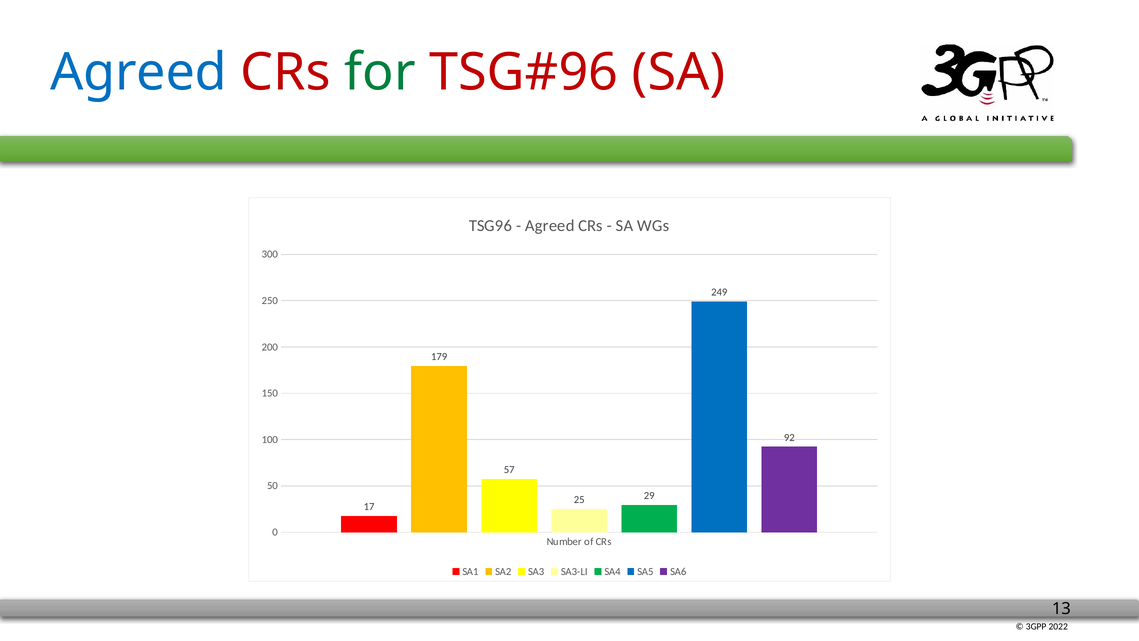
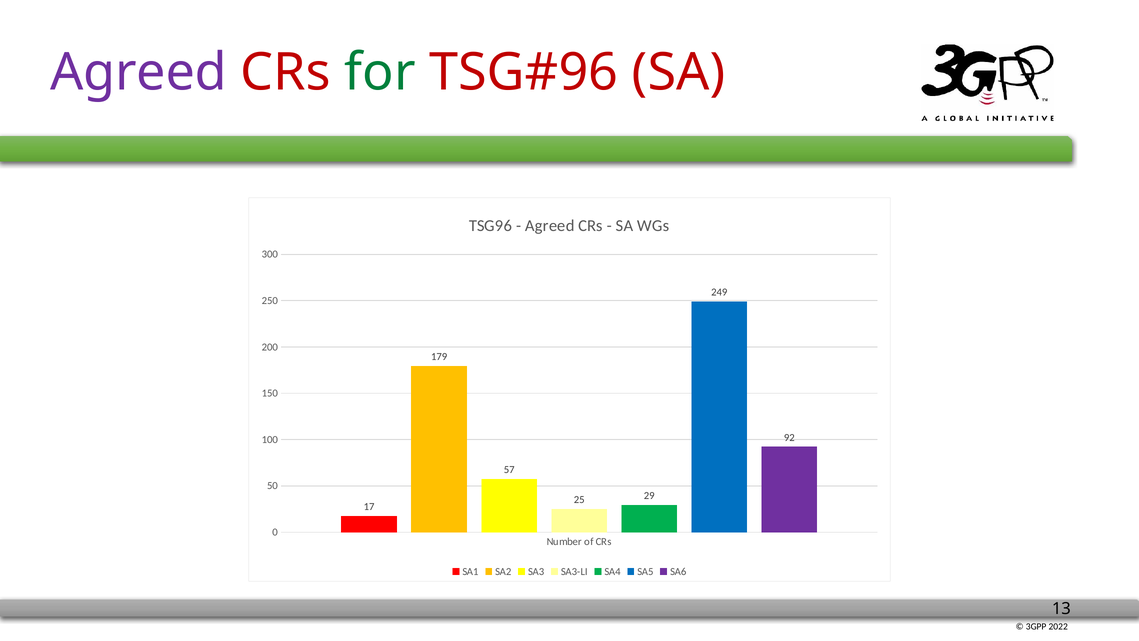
Agreed colour: blue -> purple (139, 72)
